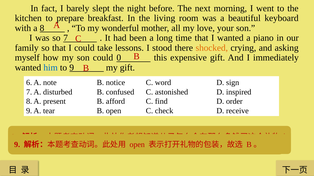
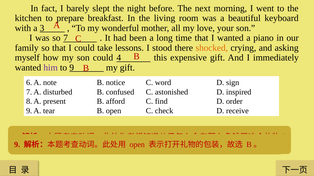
a 8: 8 -> 3 (42, 28)
0: 0 -> 4 (119, 58)
him colour: blue -> purple (51, 68)
